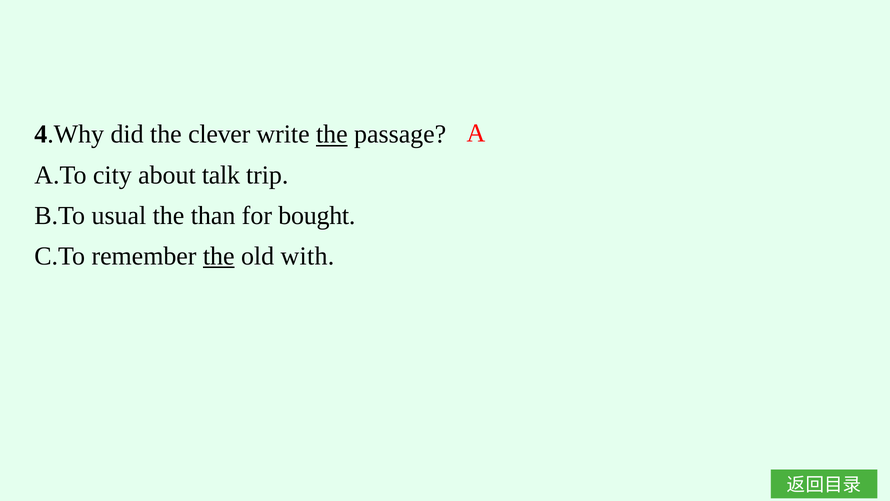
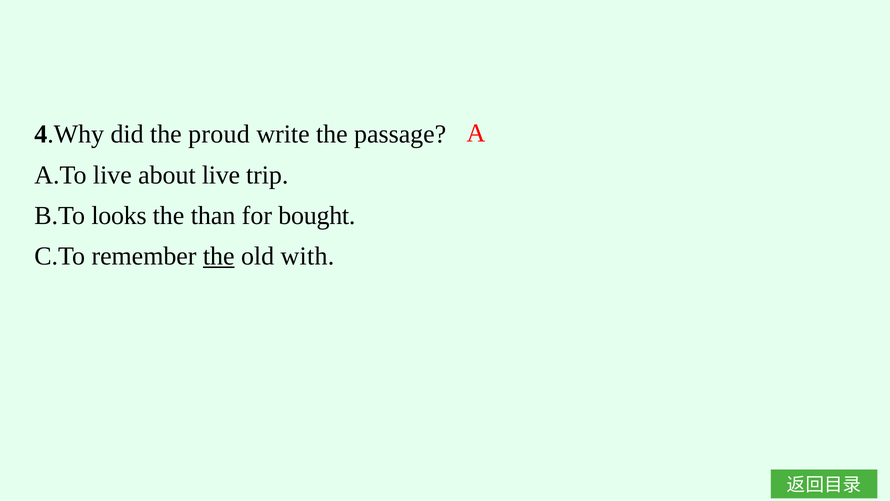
clever: clever -> proud (219, 134)
the underline: present -> none (332, 134)
A.To city: city -> live (112, 175)
about talk: talk -> live (221, 175)
usual: usual -> looks (119, 215)
